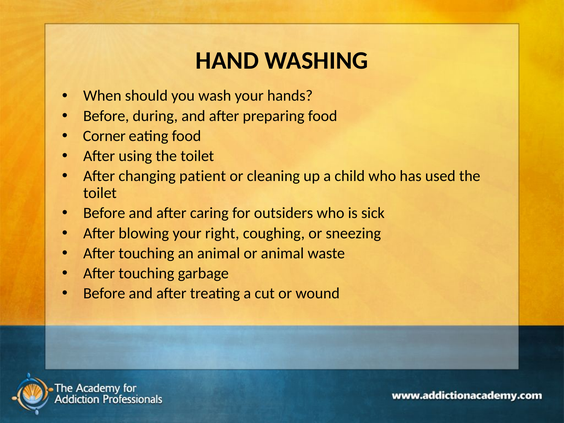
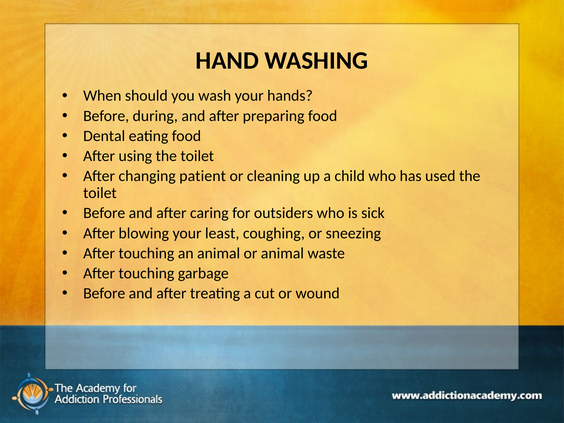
Corner: Corner -> Dental (104, 136)
right: right -> least (222, 233)
